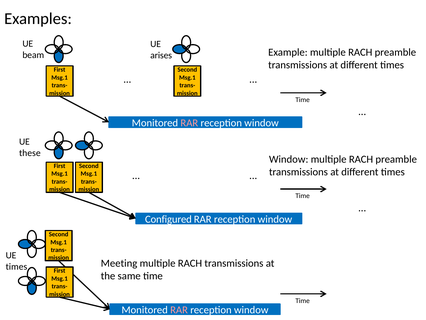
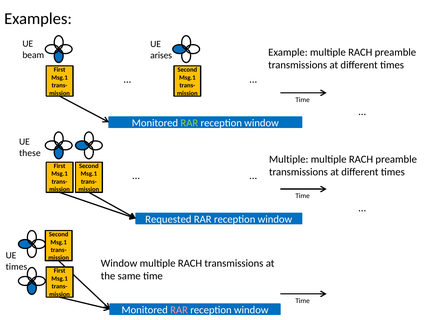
RAR colour: pink -> light green (189, 123)
Window: Window -> Multiple (289, 159)
Configured: Configured -> Requested (168, 219)
Meeting: Meeting -> Window (119, 263)
